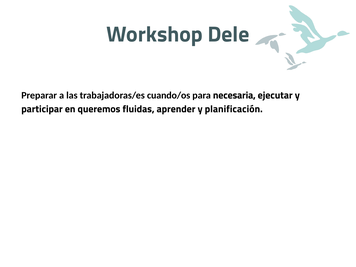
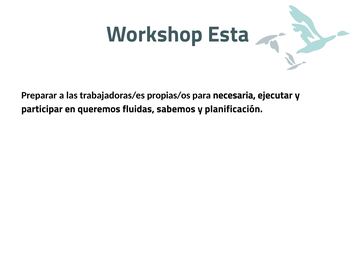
Dele: Dele -> Esta (228, 34)
cuando/os: cuando/os -> propias/os (169, 95)
aprender: aprender -> sabemos (176, 109)
